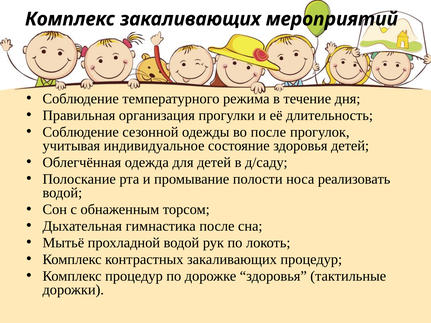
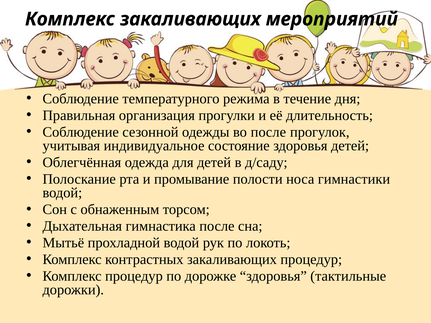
реализовать: реализовать -> гимнастики (354, 179)
